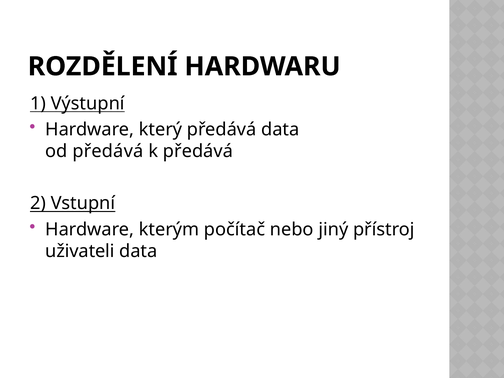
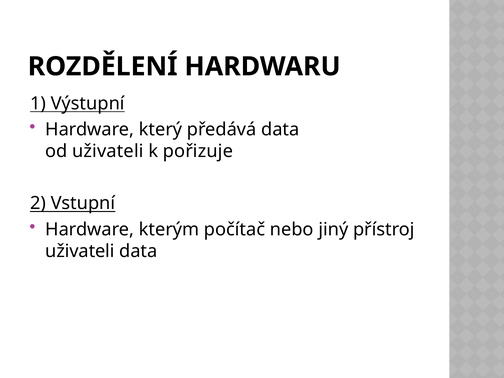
od předává: předává -> uživateli (108, 151)
k předává: předává -> pořizuje (198, 151)
